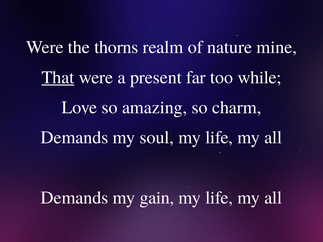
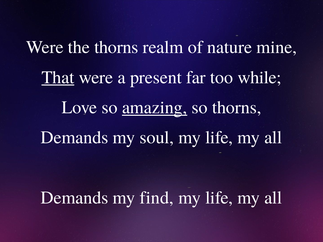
amazing underline: none -> present (155, 108)
so charm: charm -> thorns (237, 108)
gain: gain -> find (157, 198)
